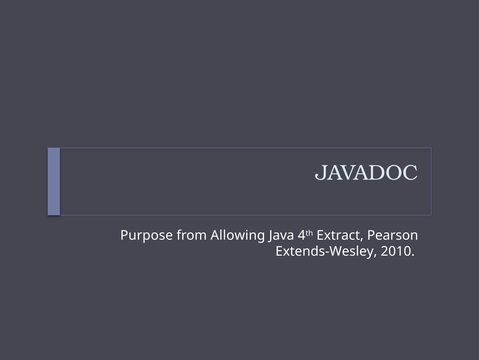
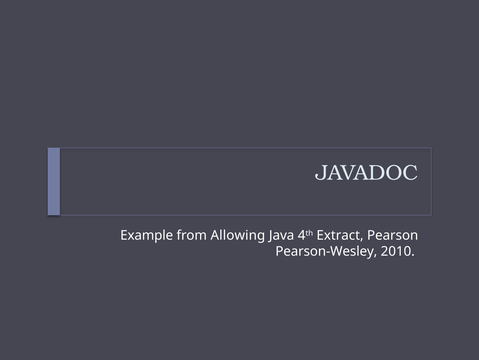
Purpose: Purpose -> Example (147, 235)
Extends-Wesley: Extends-Wesley -> Pearson-Wesley (326, 251)
